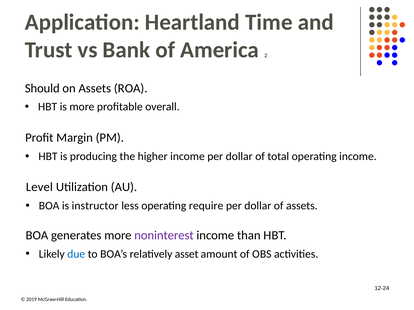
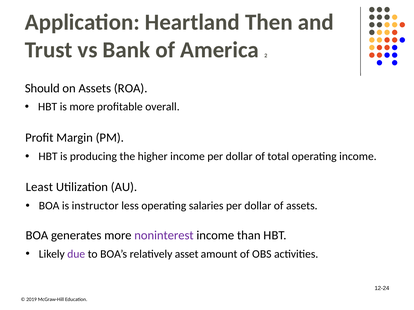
Time: Time -> Then (269, 22)
Level: Level -> Least (39, 187)
require: require -> salaries (206, 206)
due colour: blue -> purple (76, 254)
